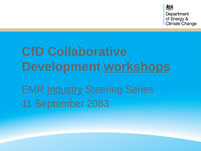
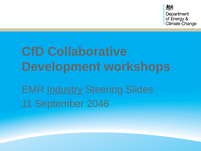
workshops underline: present -> none (137, 67)
Series: Series -> Slides (139, 89)
2083: 2083 -> 2046 (98, 104)
